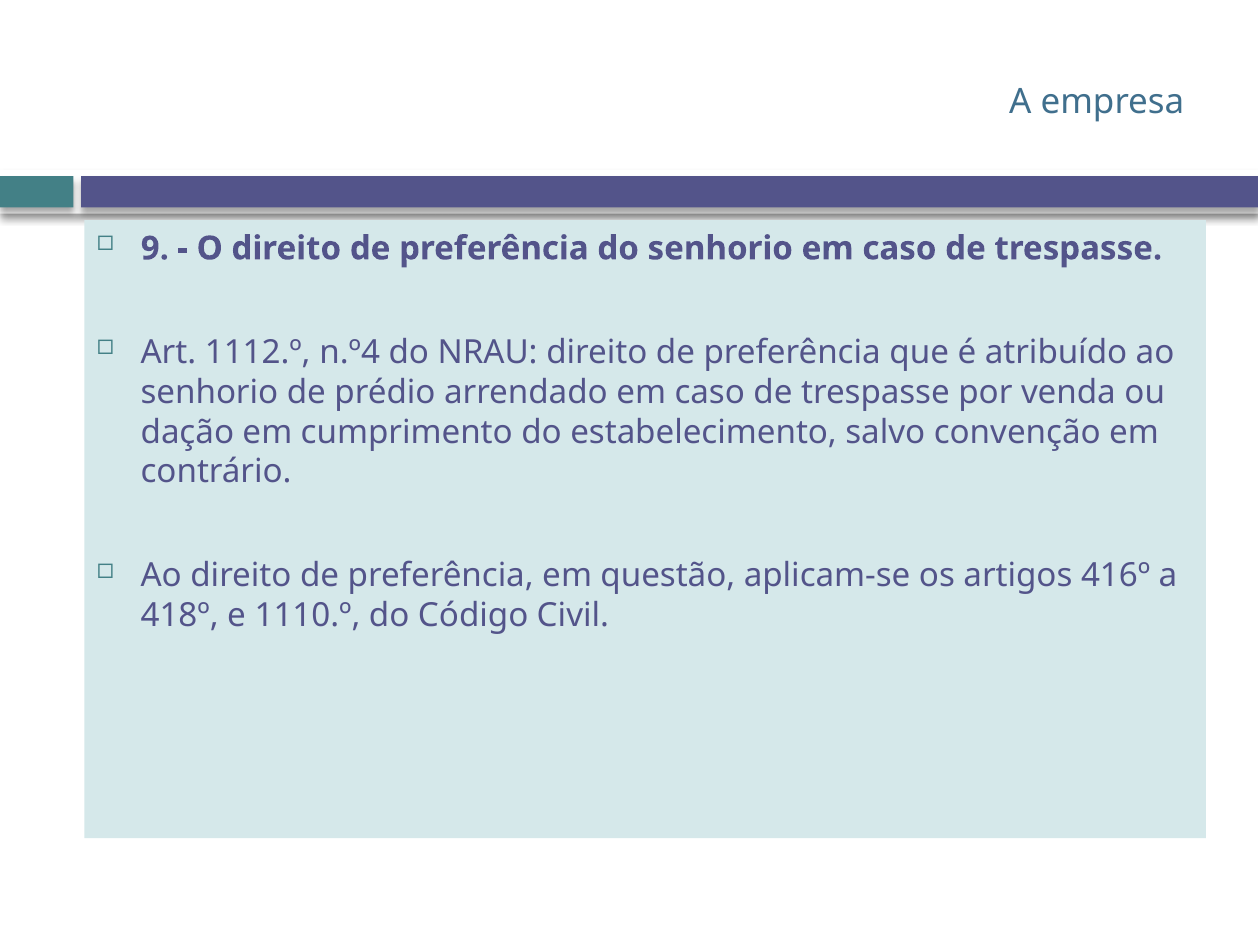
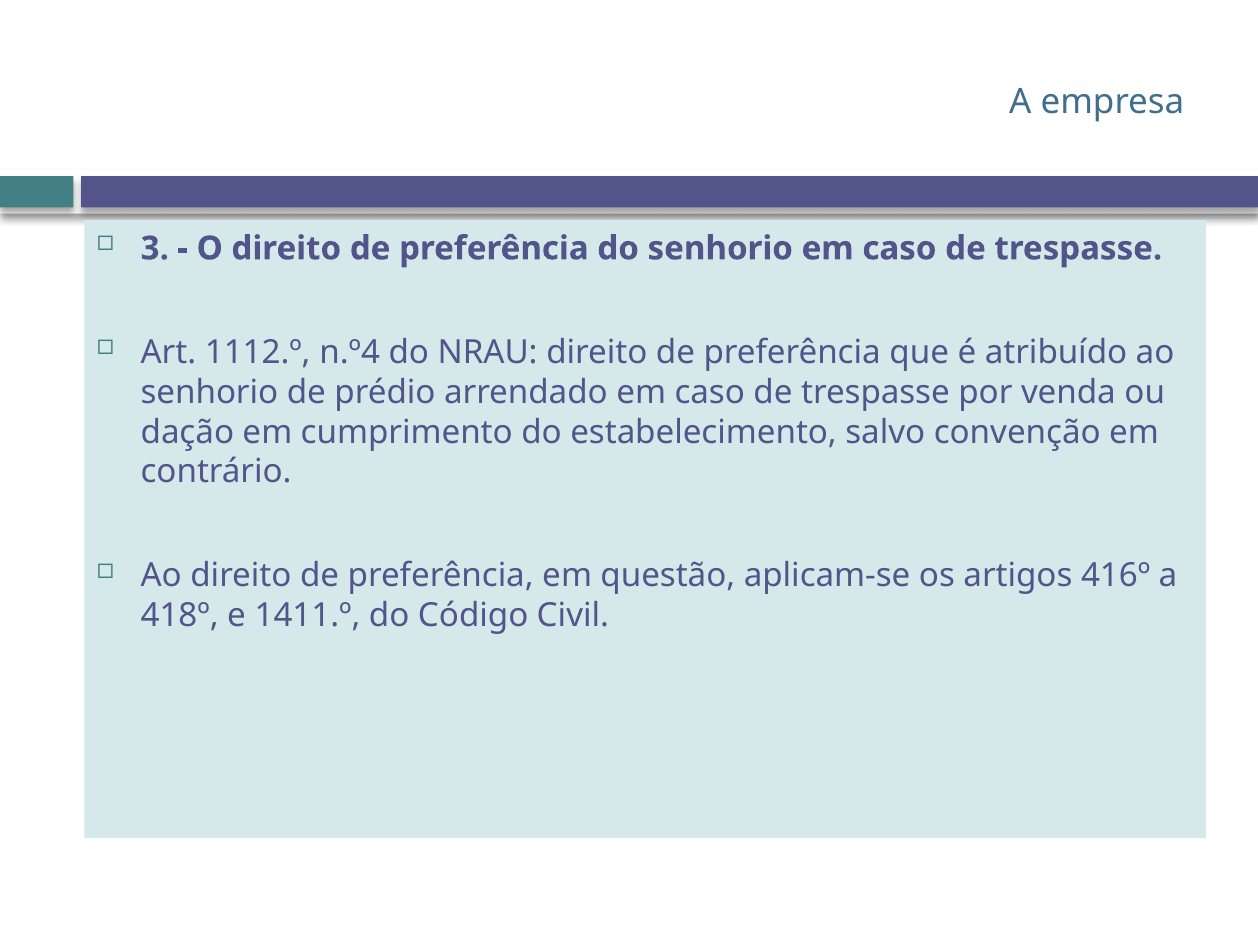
9: 9 -> 3 (155, 249)
1110.º: 1110.º -> 1411.º (308, 616)
